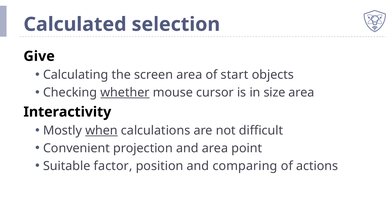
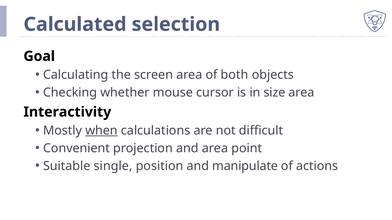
Give: Give -> Goal (39, 56)
start: start -> both (235, 75)
whether underline: present -> none (125, 93)
factor: factor -> single (113, 166)
comparing: comparing -> manipulate (245, 166)
